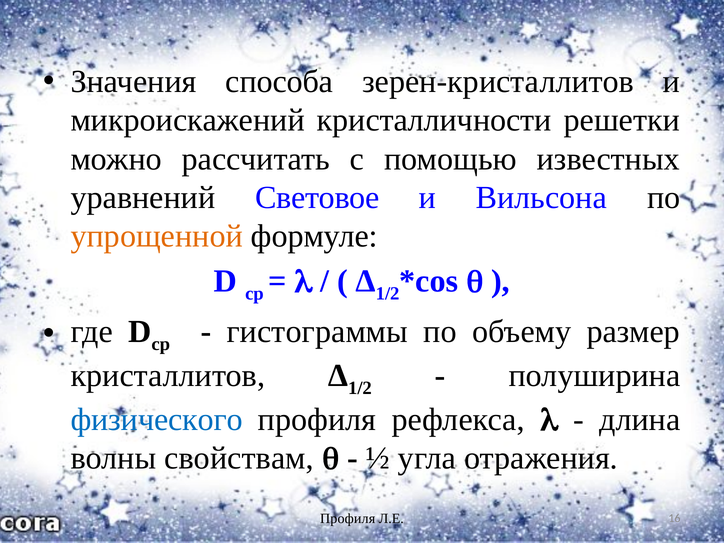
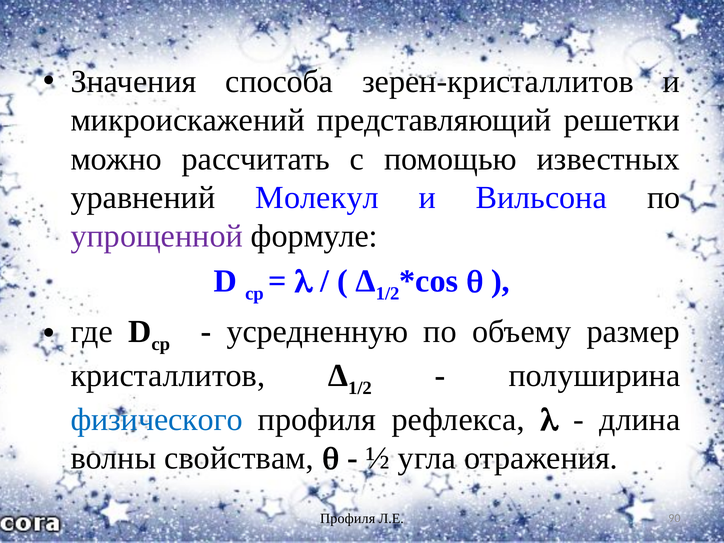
кристалличности: кристалличности -> представляющий (434, 120)
Световое: Световое -> Молекул (317, 198)
упрощенной colour: orange -> purple (157, 236)
гистограммы: гистограммы -> усредненную (317, 332)
16: 16 -> 90 (674, 518)
